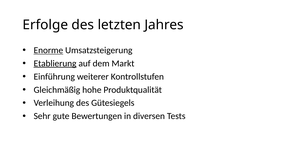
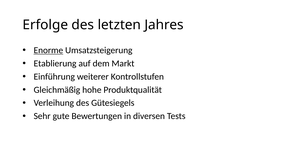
Etablierung underline: present -> none (55, 64)
